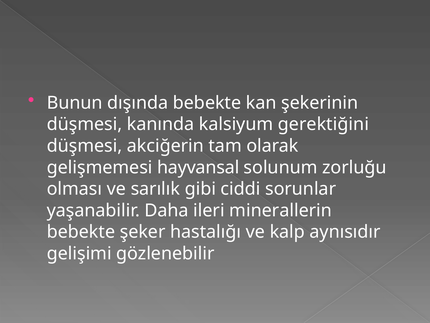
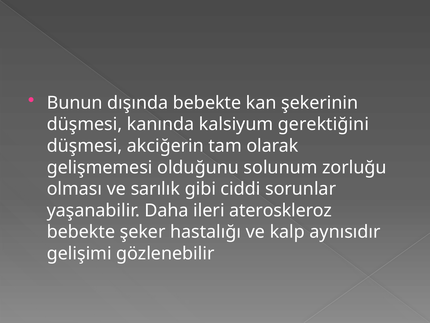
hayvansal: hayvansal -> olduğunu (198, 167)
minerallerin: minerallerin -> ateroskleroz (281, 210)
